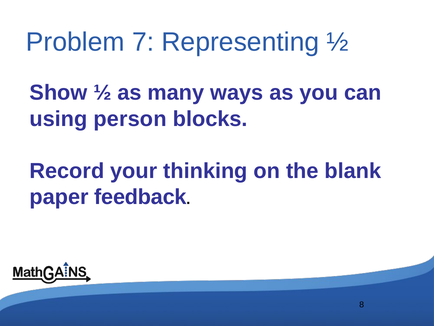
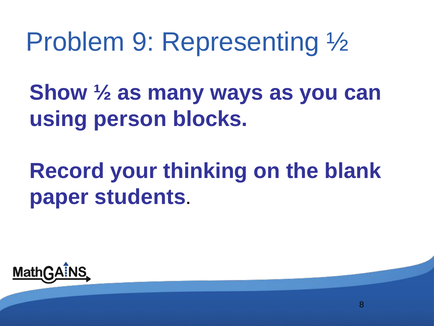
7: 7 -> 9 (143, 42)
feedback: feedback -> students (140, 197)
